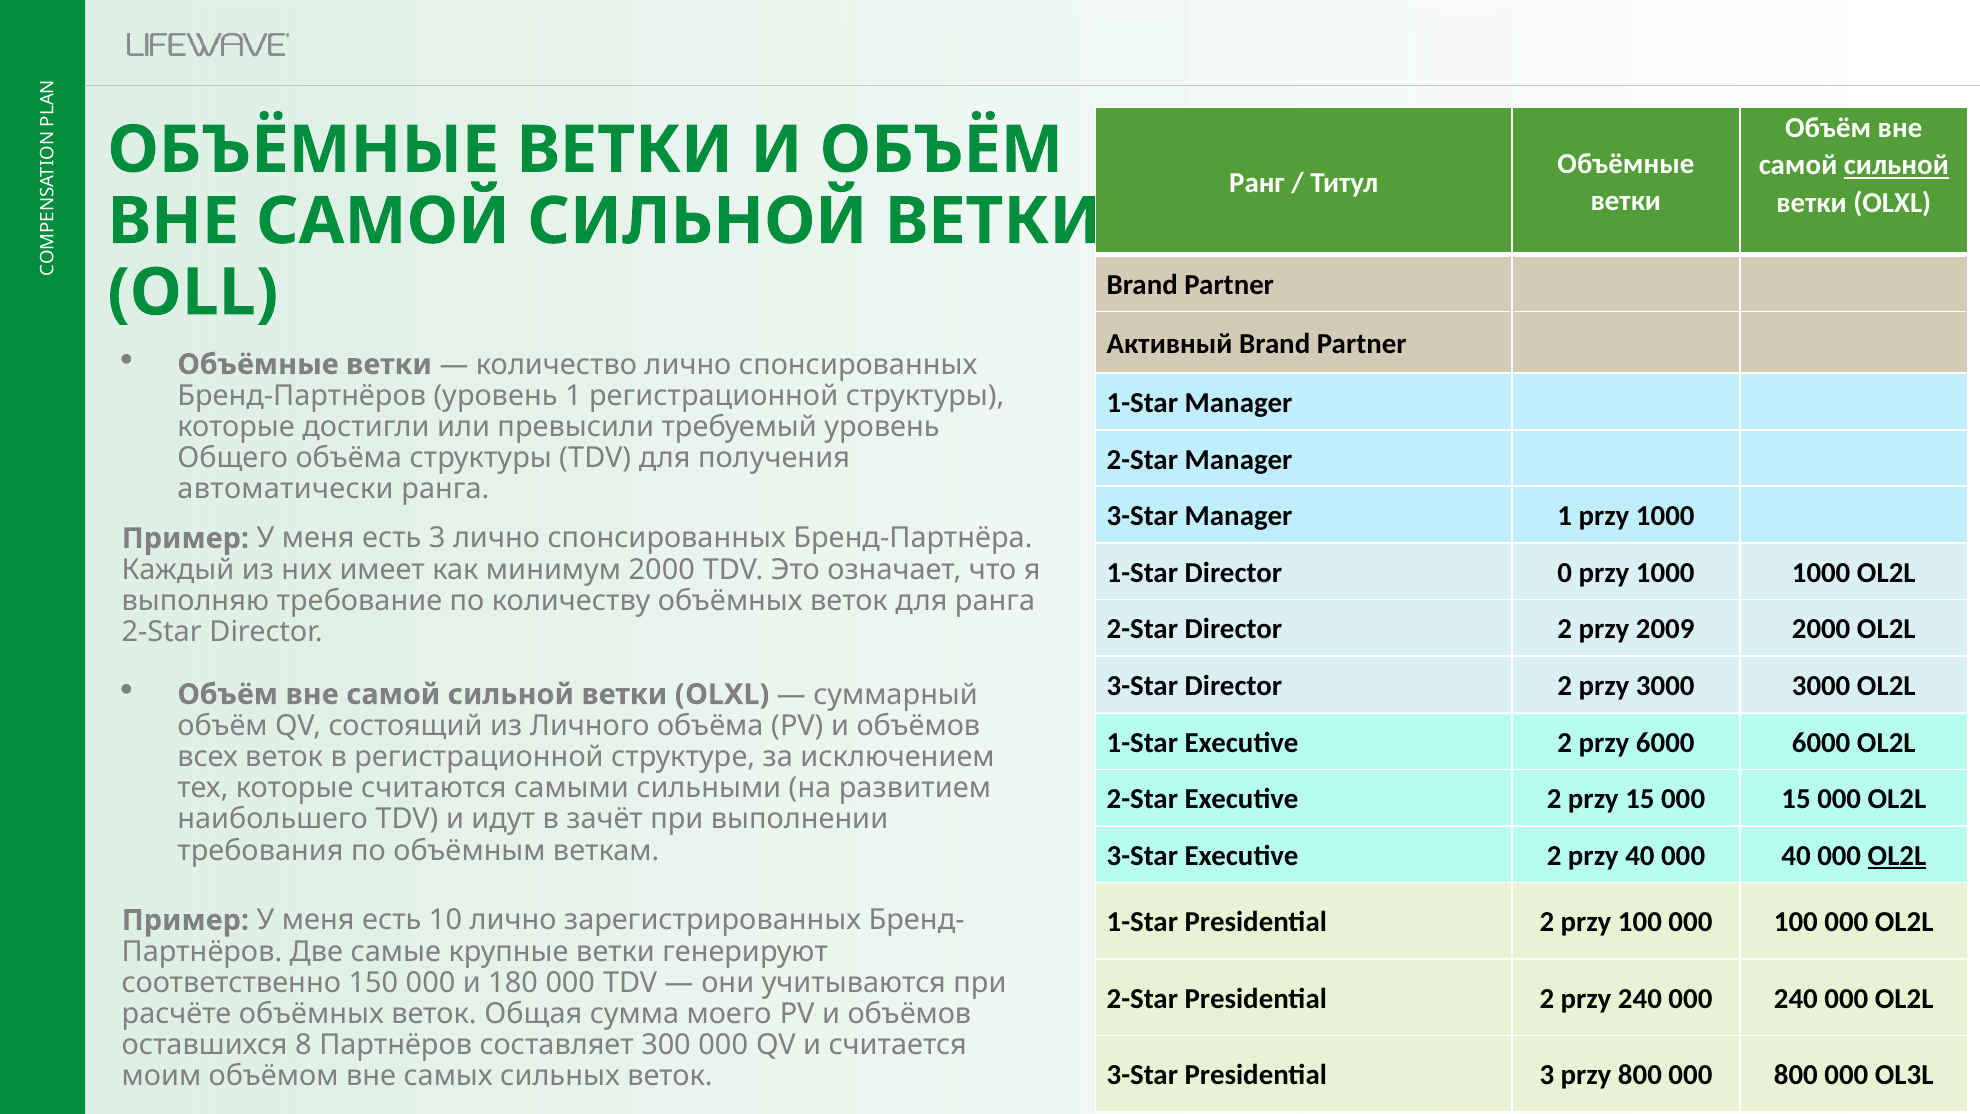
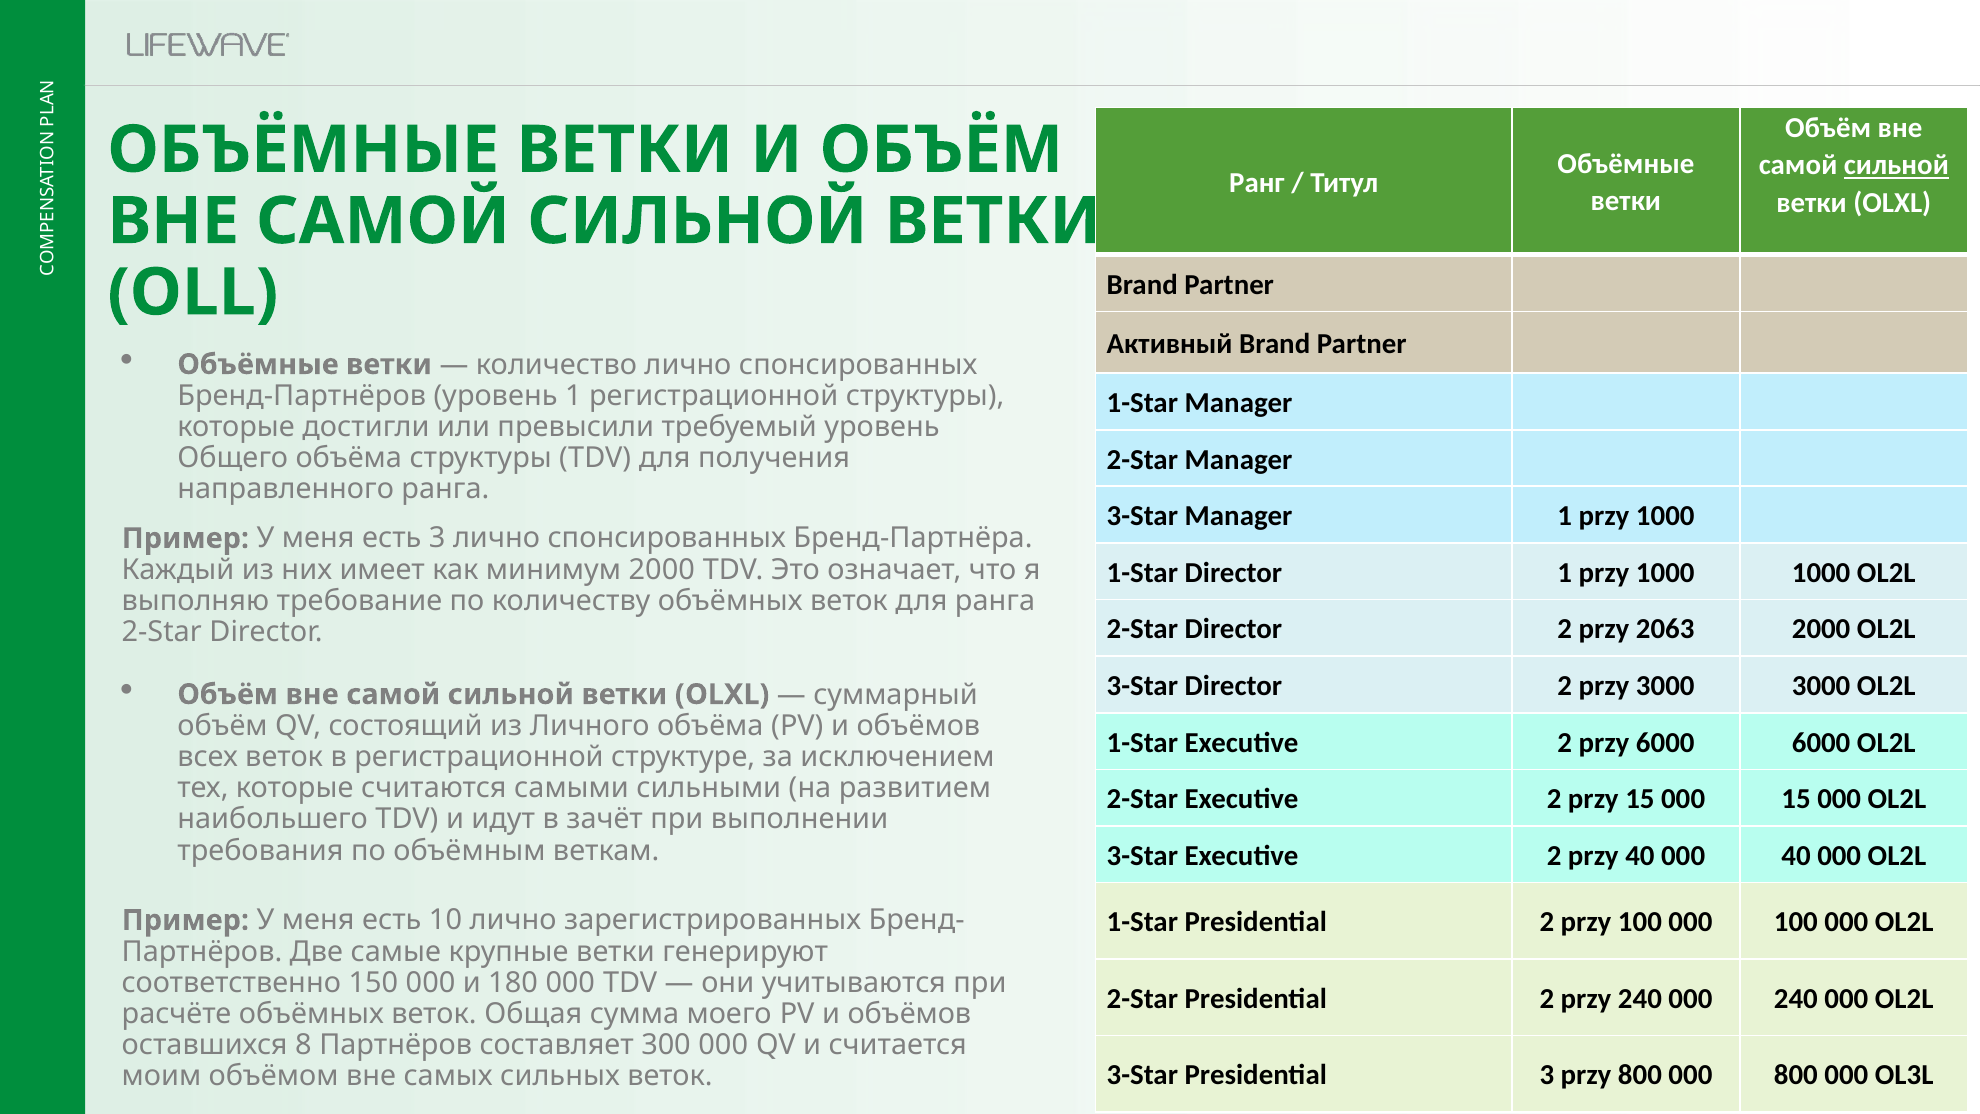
автоматически: автоматически -> направленного (286, 489)
Director 0: 0 -> 1 (1565, 573)
2009: 2009 -> 2063 (1665, 629)
OL2L underline: present -> none (1897, 856)
